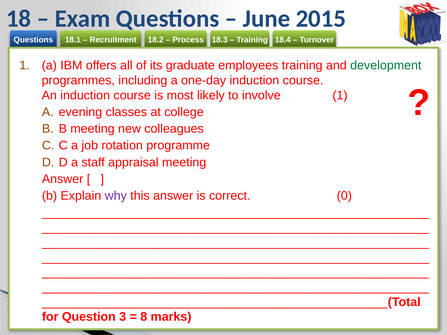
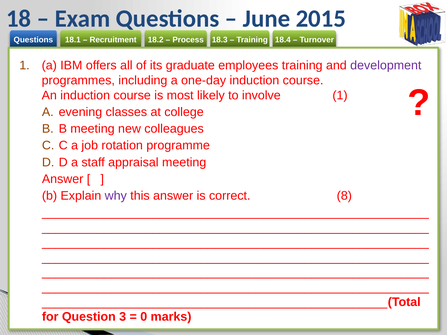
development colour: green -> purple (386, 66)
0: 0 -> 8 (344, 196)
8: 8 -> 0 (144, 317)
